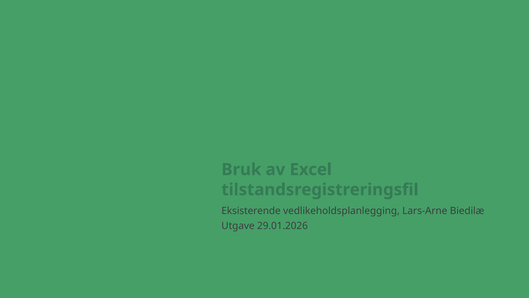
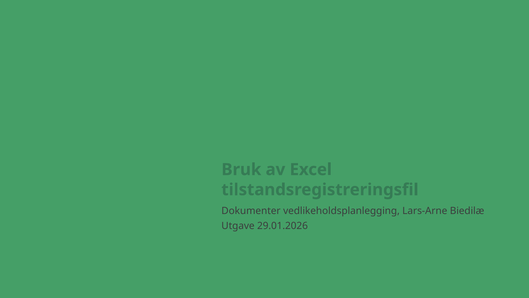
Eksisterende: Eksisterende -> Dokumenter (251, 211)
